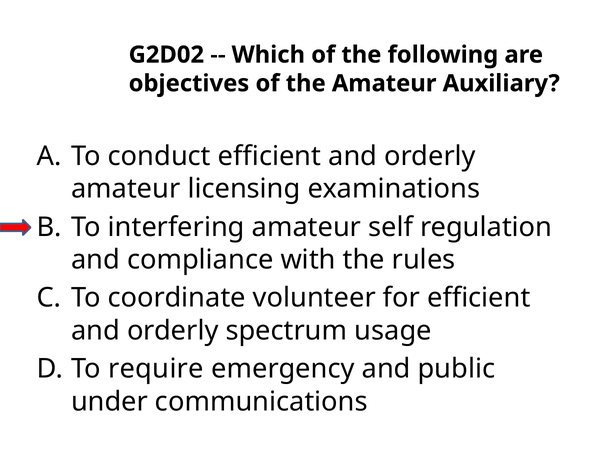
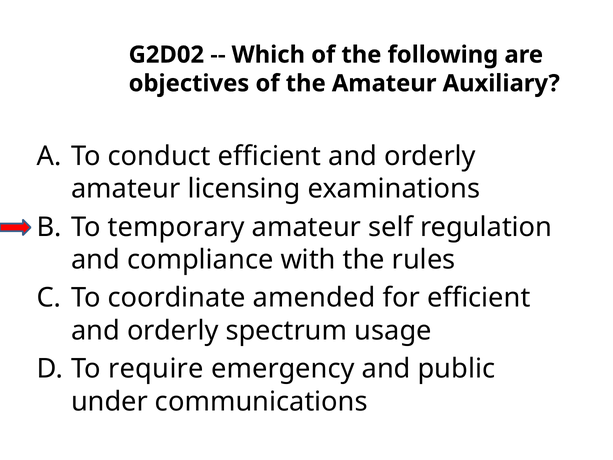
interfering: interfering -> temporary (176, 227)
volunteer: volunteer -> amended (314, 298)
